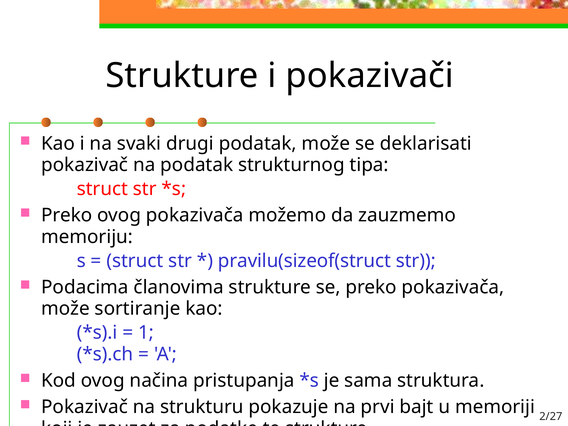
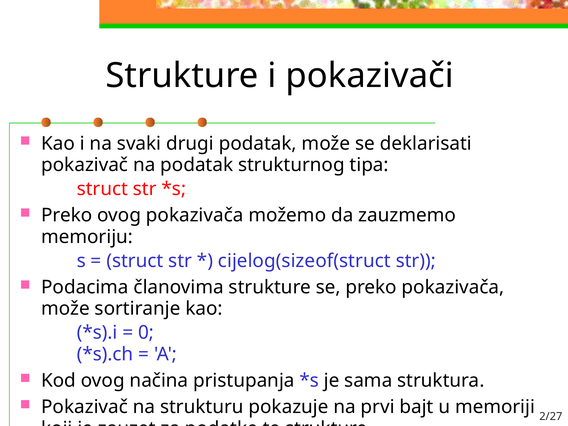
pravilu(sizeof(struct: pravilu(sizeof(struct -> cijelog(sizeof(struct (304, 261)
1: 1 -> 0 (146, 333)
